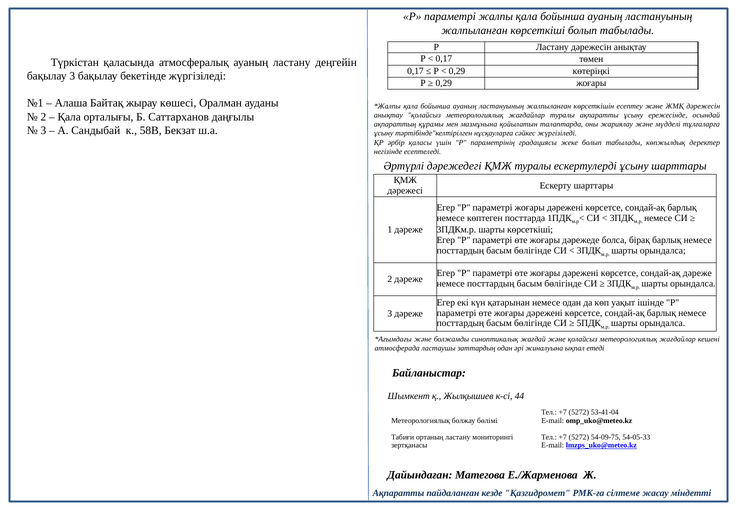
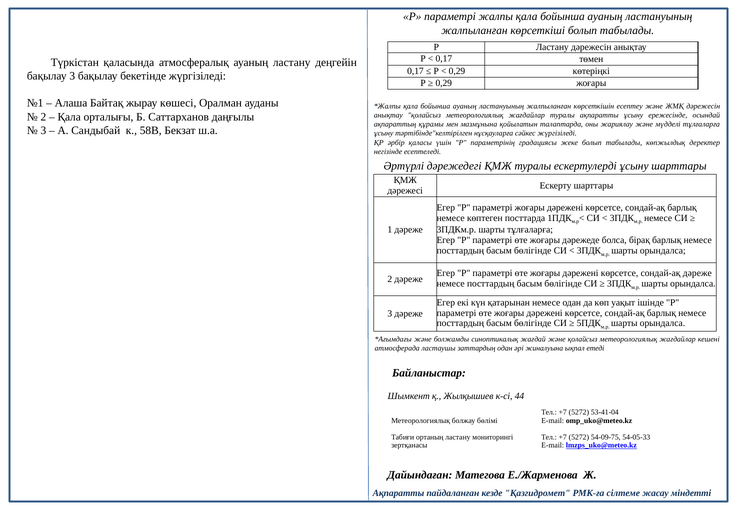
шарты көрсеткіші: көрсеткіші -> тұлғаларға (530, 230)
